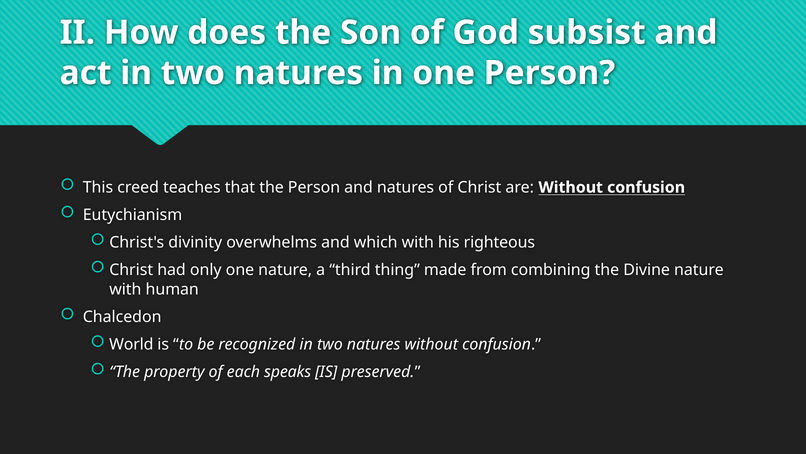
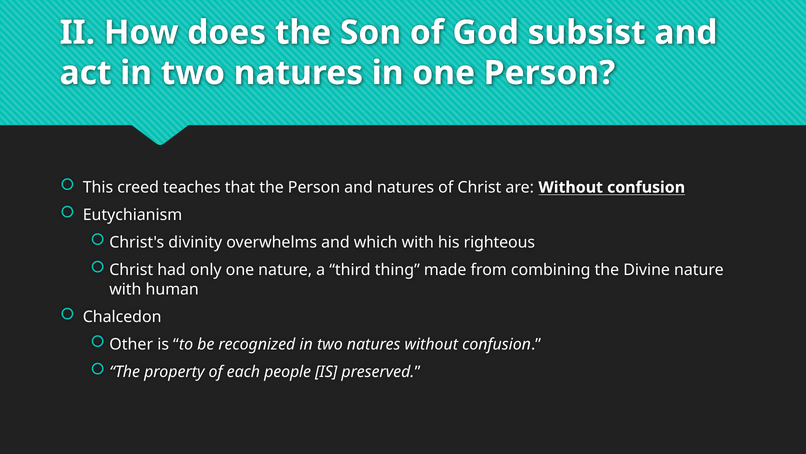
World: World -> Other (131, 344)
speaks: speaks -> people (288, 371)
